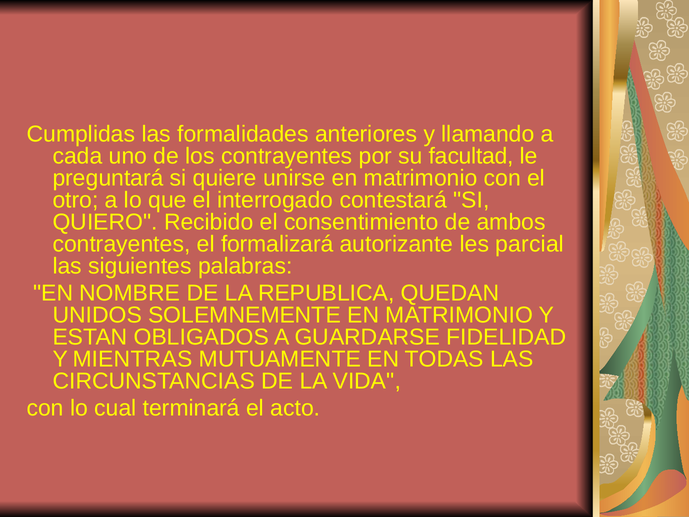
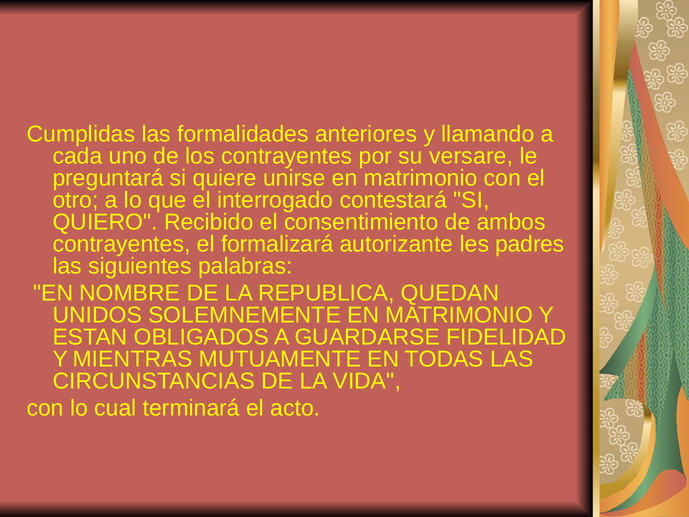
facultad: facultad -> versare (471, 156)
parcial: parcial -> padres (530, 244)
